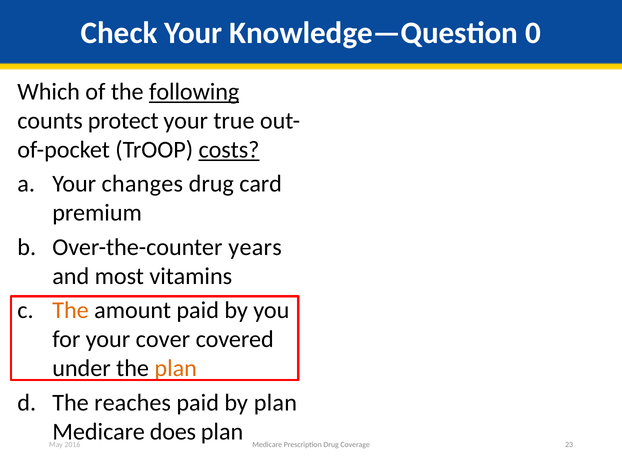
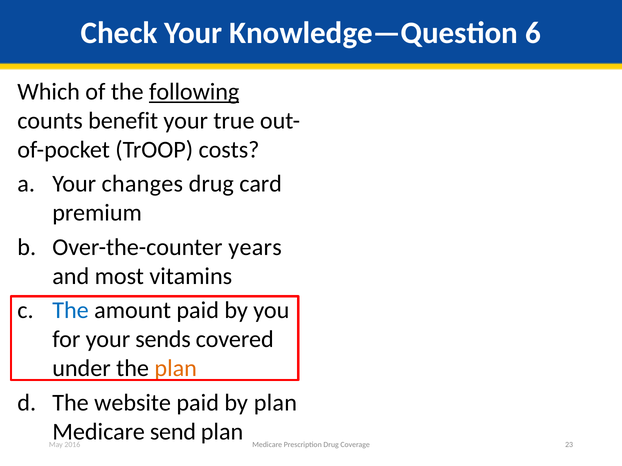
0: 0 -> 6 (533, 33)
protect: protect -> benefit (123, 121)
costs underline: present -> none (229, 150)
The colour: orange -> blue (71, 311)
cover: cover -> sends (163, 340)
reaches: reaches -> website (133, 403)
does: does -> send (173, 432)
